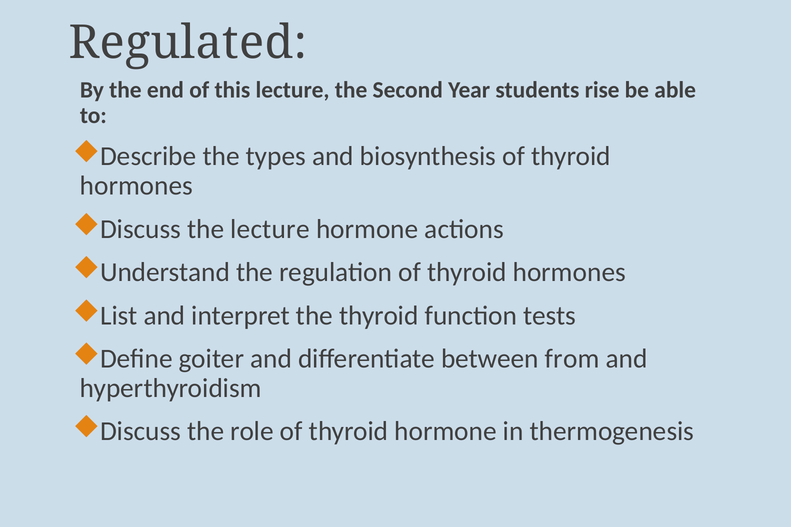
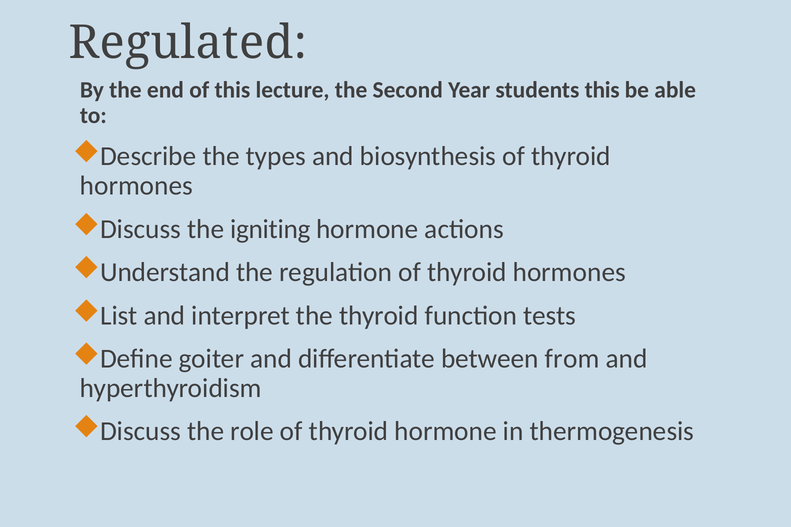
students rise: rise -> this (602, 90)
the lecture: lecture -> igniting (270, 229)
